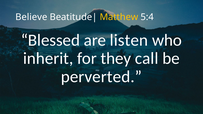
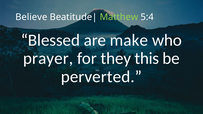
Matthew colour: yellow -> light green (119, 17)
listen: listen -> make (129, 40)
inherit: inherit -> prayer (48, 58)
call: call -> this (147, 58)
